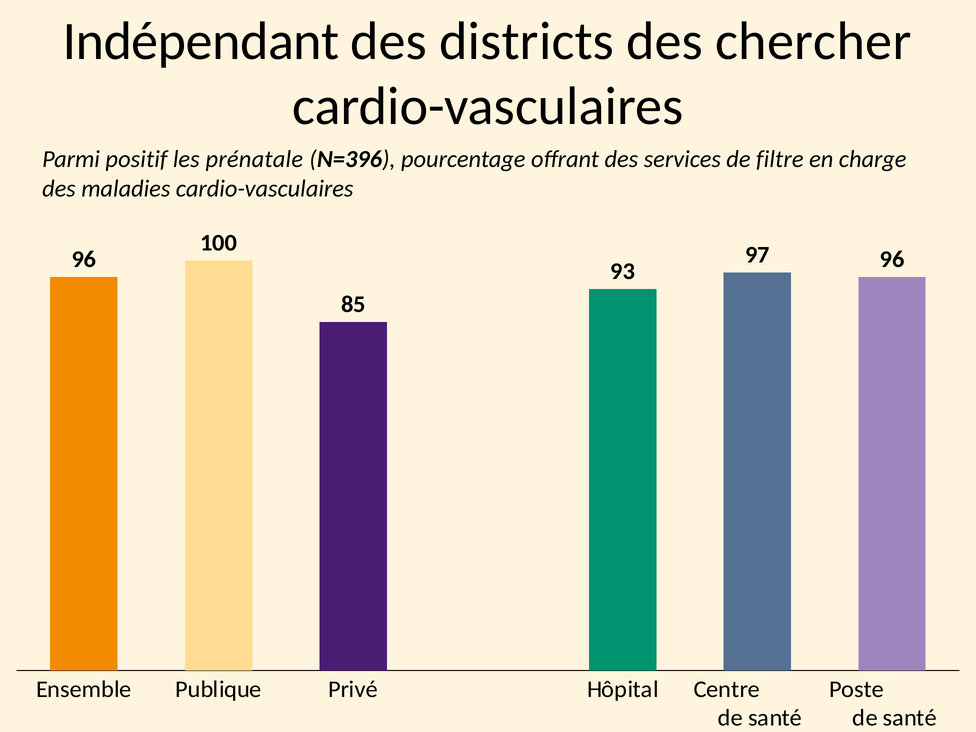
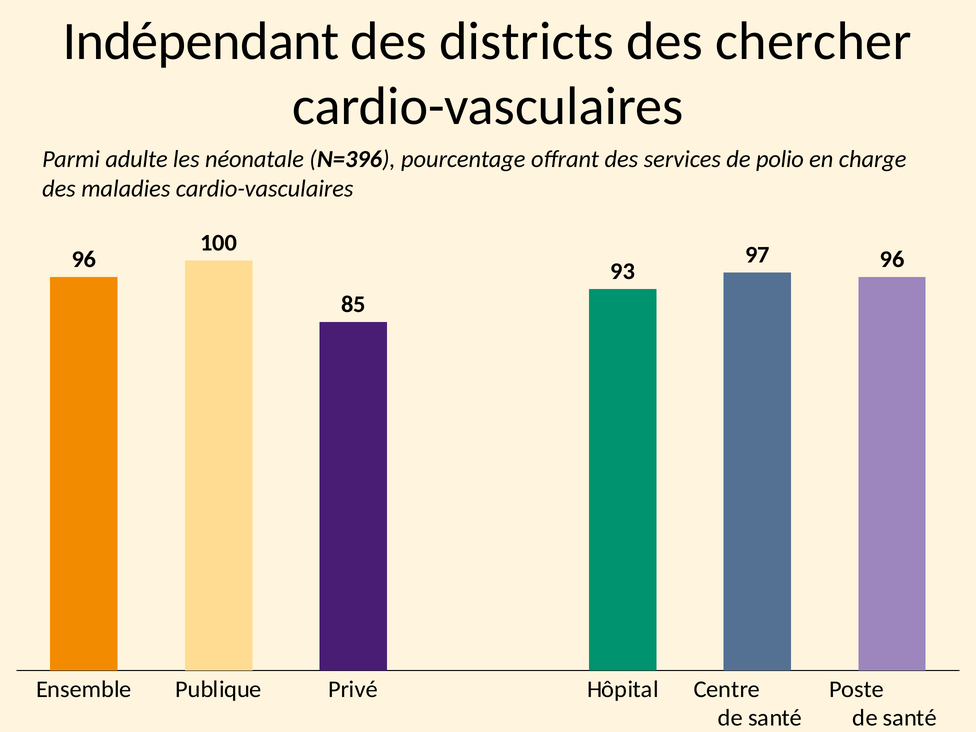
positif: positif -> adulte (137, 159)
prénatale: prénatale -> néonatale (255, 159)
filtre: filtre -> polio (780, 159)
